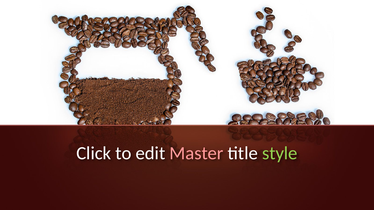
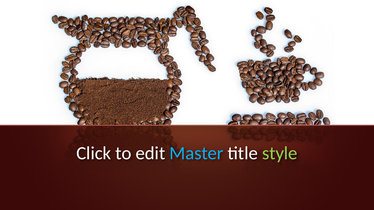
Master colour: pink -> light blue (196, 154)
